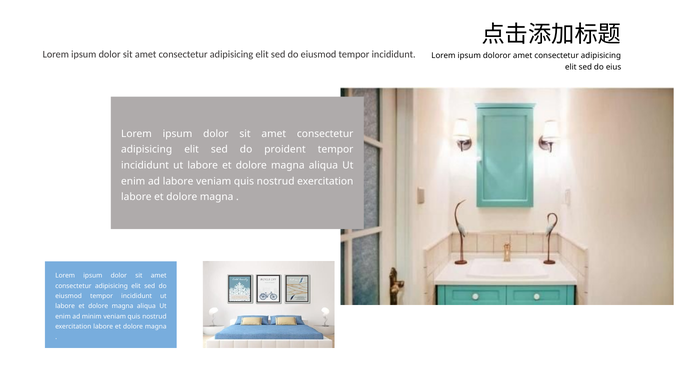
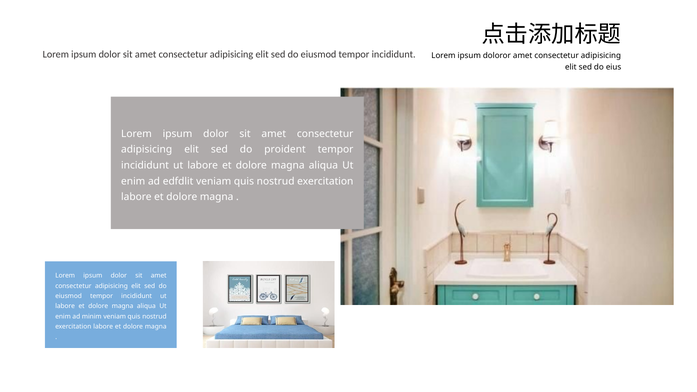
ad labore: labore -> edfdlit (178, 181)
